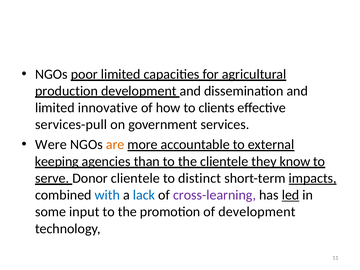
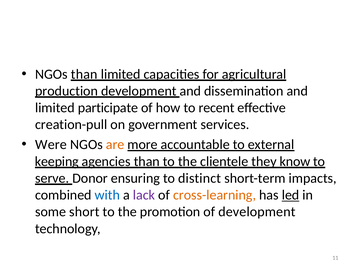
NGOs poor: poor -> than (84, 74)
innovative: innovative -> participate (108, 108)
clients: clients -> recent (217, 108)
services-pull: services-pull -> creation-pull (71, 125)
Donor clientele: clientele -> ensuring (135, 178)
impacts underline: present -> none (313, 178)
lack colour: blue -> purple (144, 195)
cross-learning colour: purple -> orange (215, 195)
input: input -> short (84, 212)
